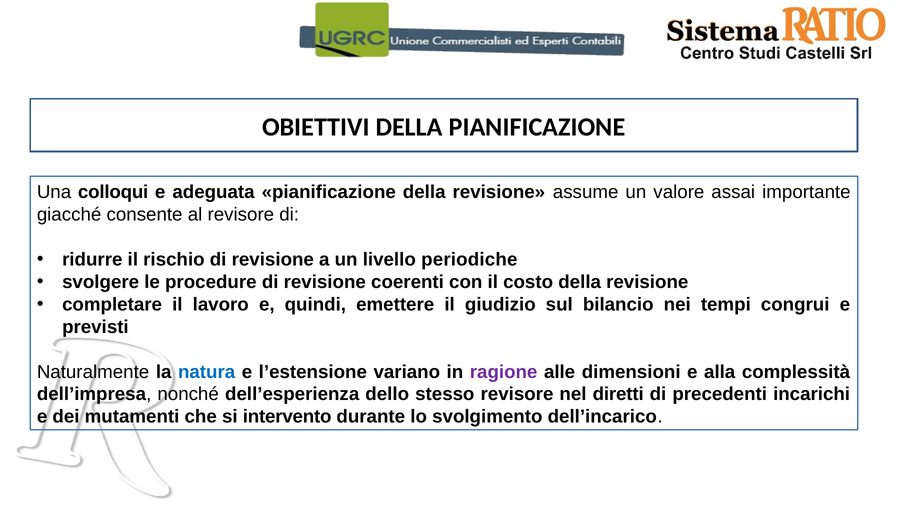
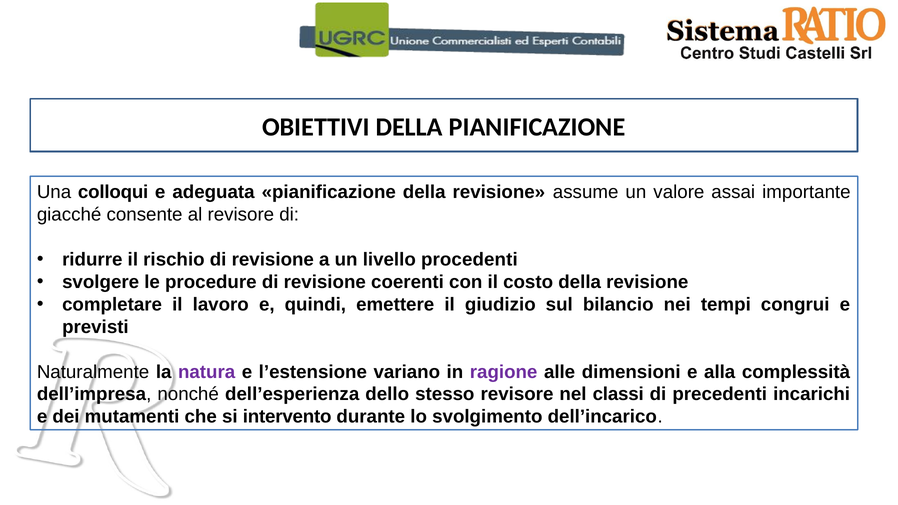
periodiche: periodiche -> procedenti (469, 260)
natura colour: blue -> purple (207, 372)
diretti: diretti -> classi (618, 394)
